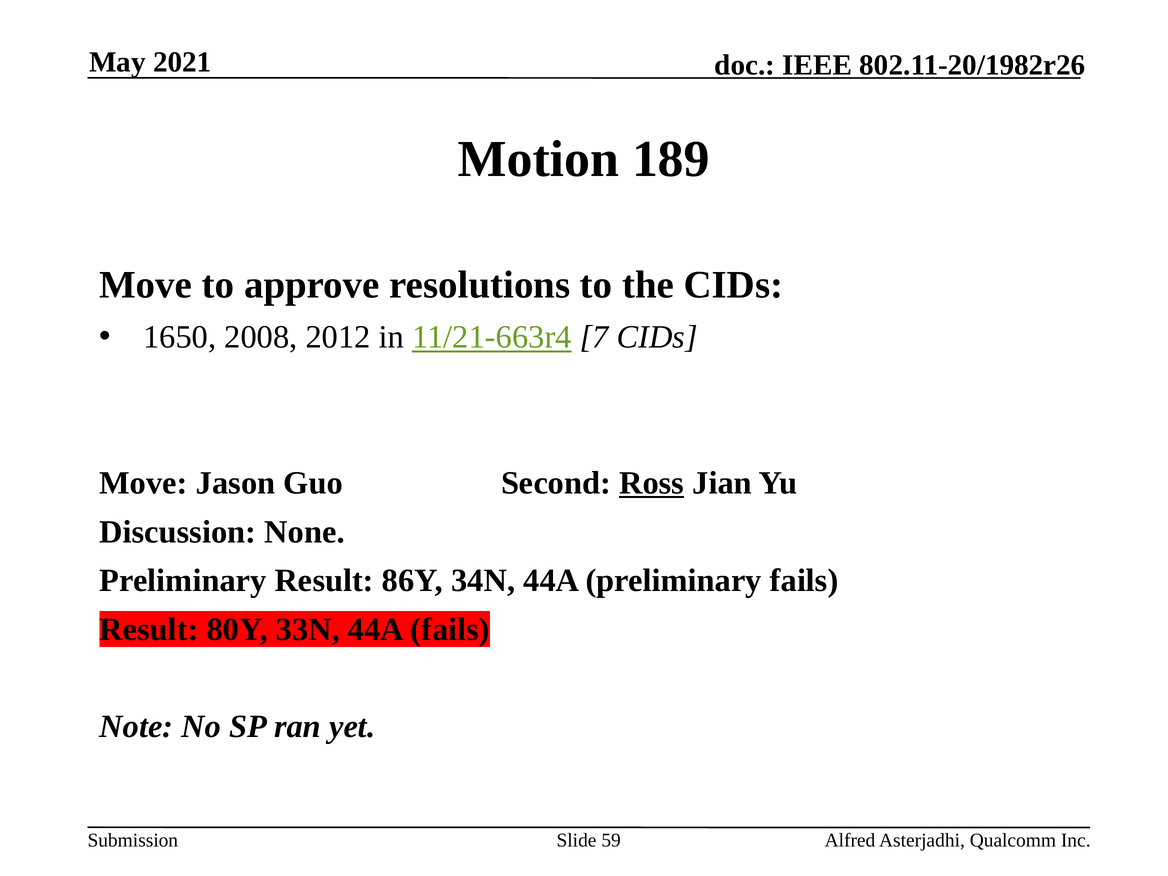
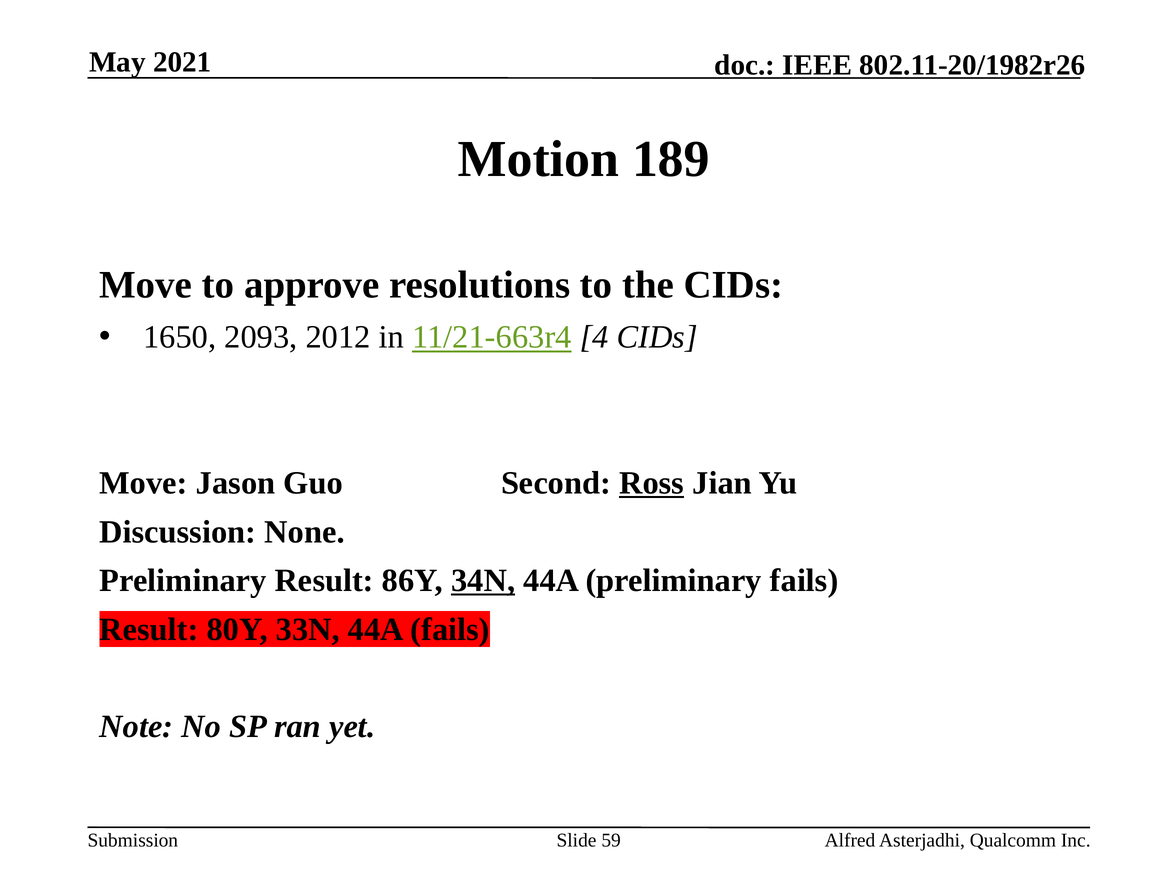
2008: 2008 -> 2093 (261, 337)
7: 7 -> 4 (594, 337)
34N underline: none -> present (483, 581)
